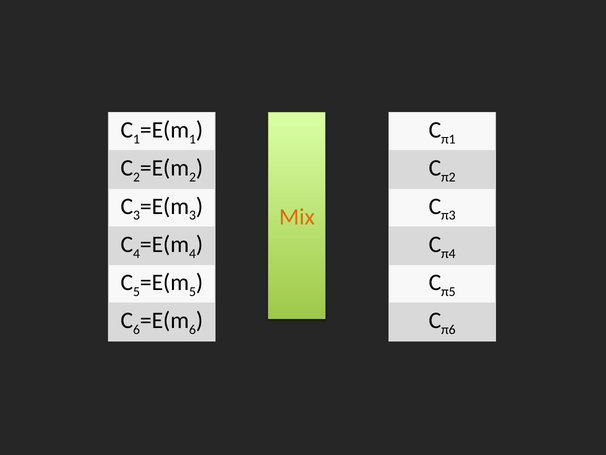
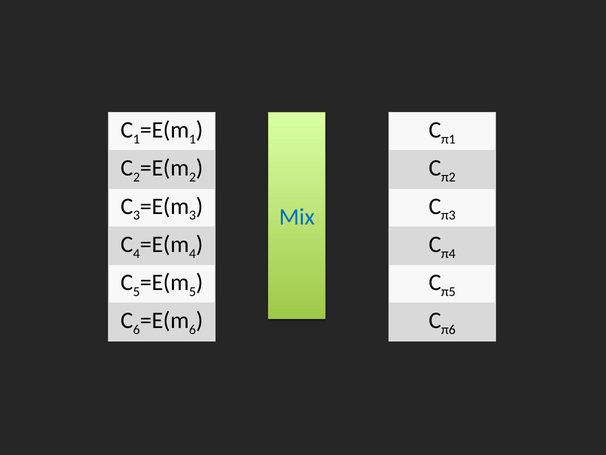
Mix colour: orange -> blue (297, 217)
